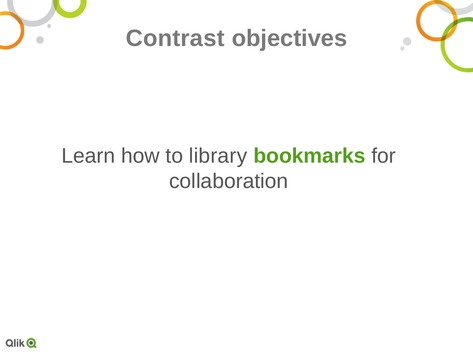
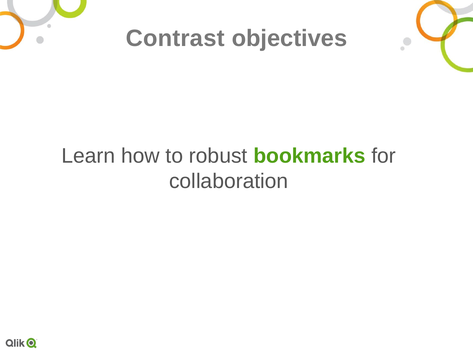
library: library -> robust (218, 156)
